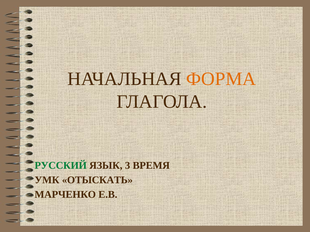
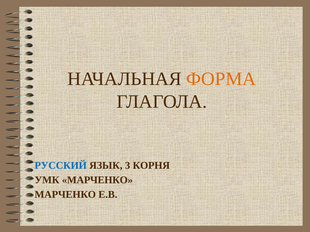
РУССКИЙ colour: green -> blue (61, 166)
ВРЕМЯ: ВРЕМЯ -> КОРНЯ (151, 166)
УМК ОТЫСКАТЬ: ОТЫСКАТЬ -> МАРЧЕНКО (97, 180)
